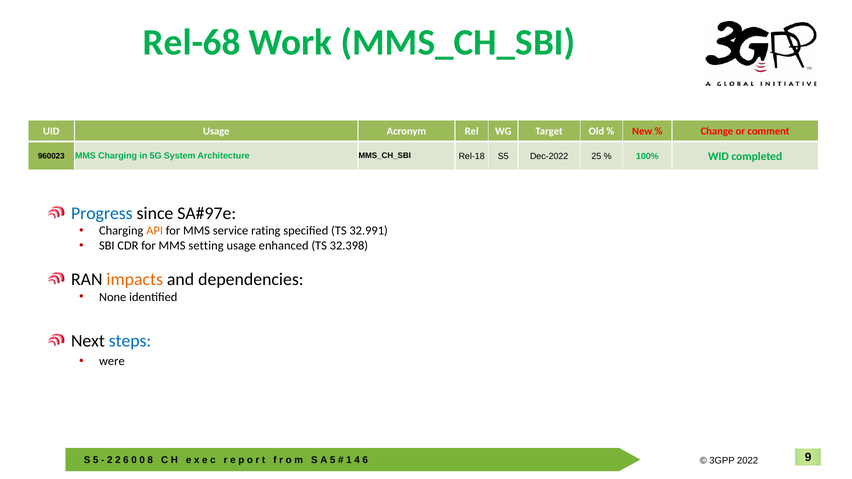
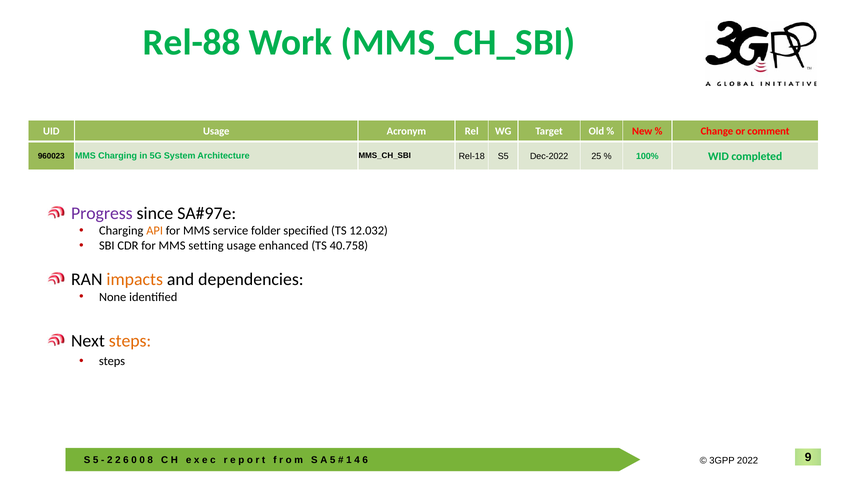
Rel-68: Rel-68 -> Rel-88 (192, 43)
Progress colour: blue -> purple (102, 213)
rating: rating -> folder (266, 231)
32.991: 32.991 -> 12.032 (369, 231)
32.398: 32.398 -> 40.758 (349, 246)
steps colour: blue -> orange (130, 341)
were: were -> steps (112, 361)
